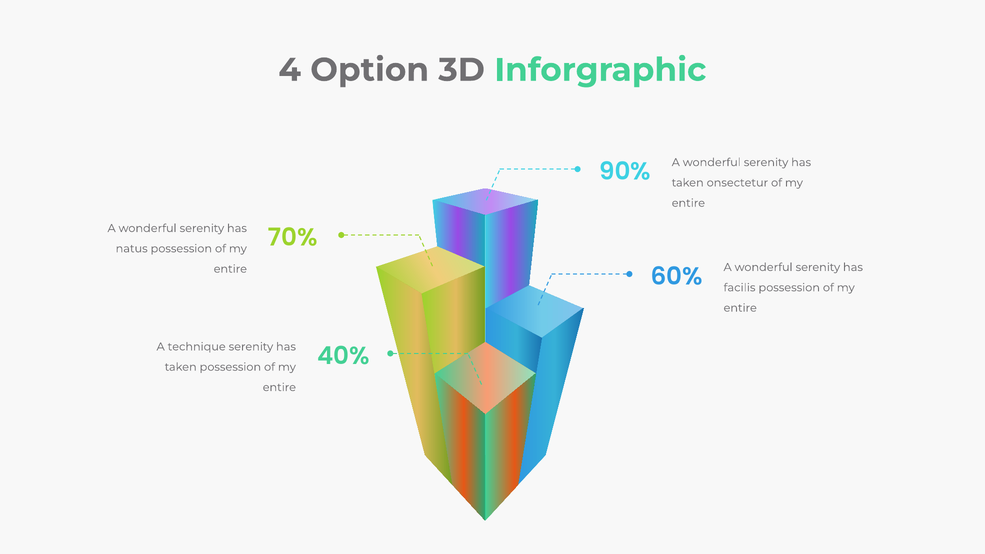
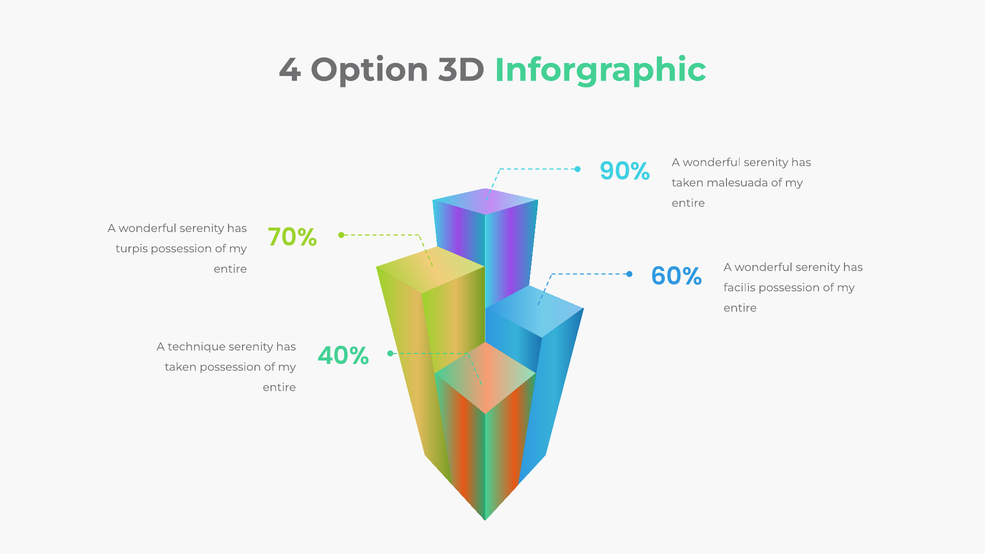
onsectetur: onsectetur -> malesuada (737, 183)
natus: natus -> turpis (132, 249)
